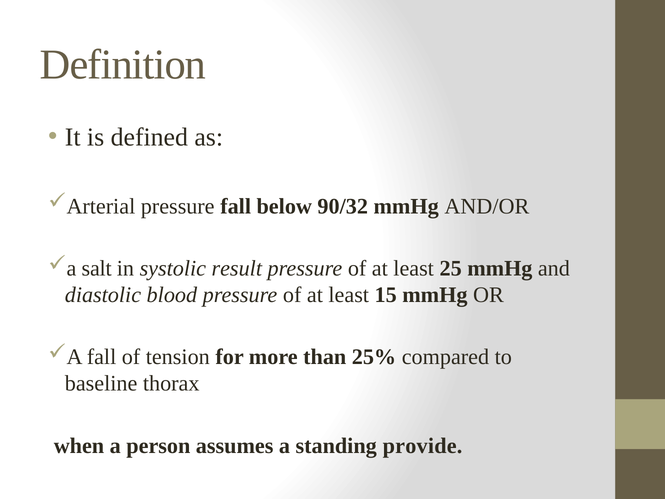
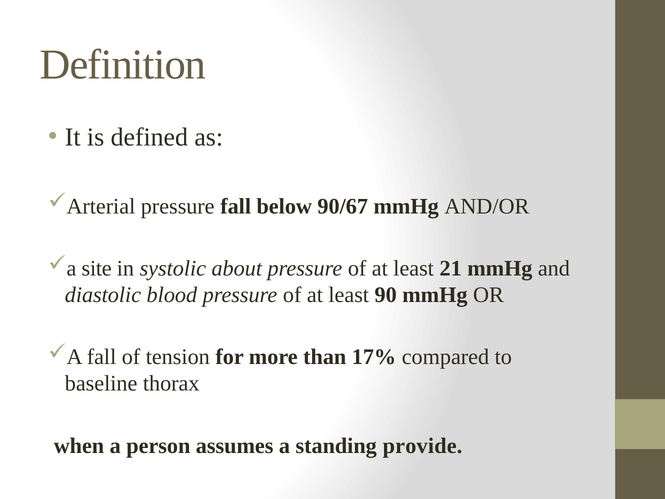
90/32: 90/32 -> 90/67 (343, 206)
salt: salt -> site (97, 268)
result: result -> about (237, 268)
25: 25 -> 21 (451, 268)
15: 15 -> 90 (386, 295)
25%: 25% -> 17% (374, 357)
